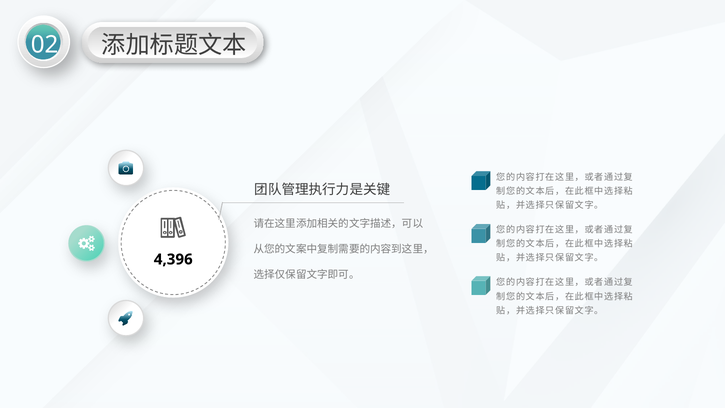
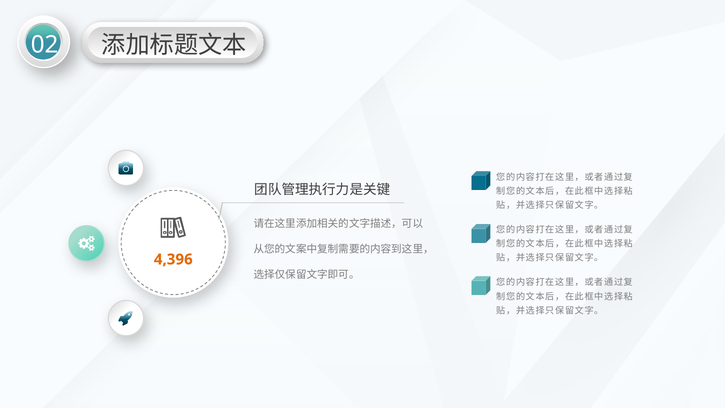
4,396 colour: black -> orange (173, 259)
